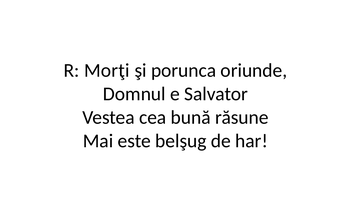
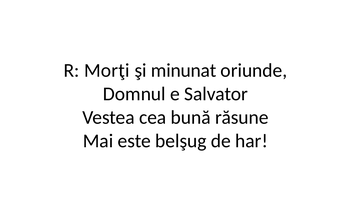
porunca: porunca -> minunat (184, 70)
